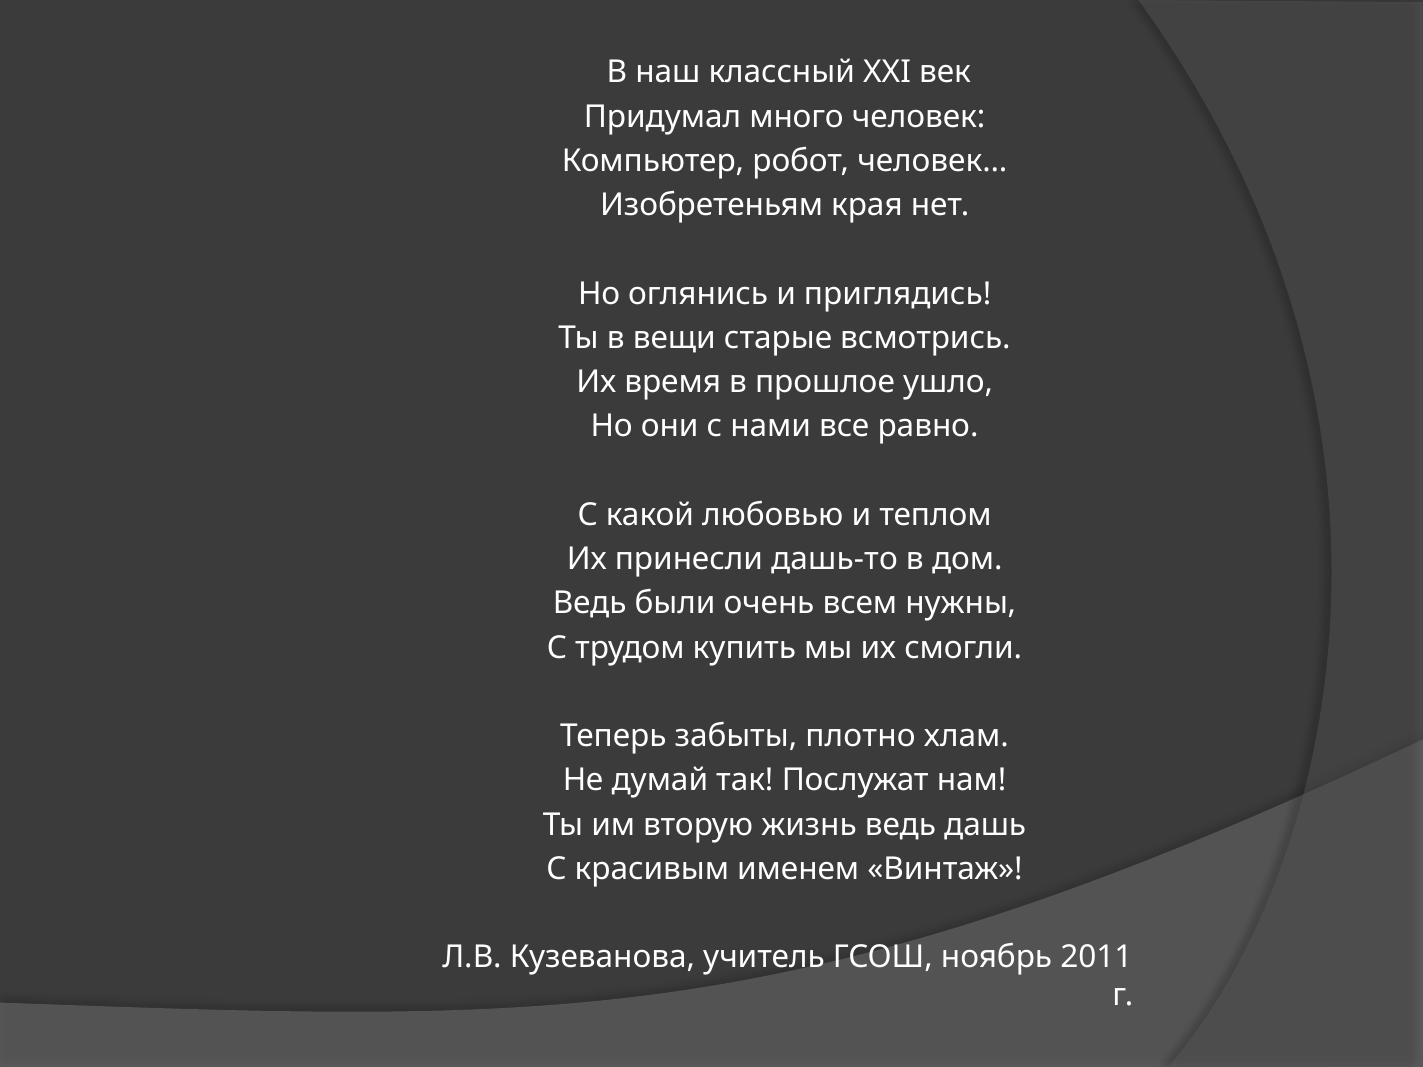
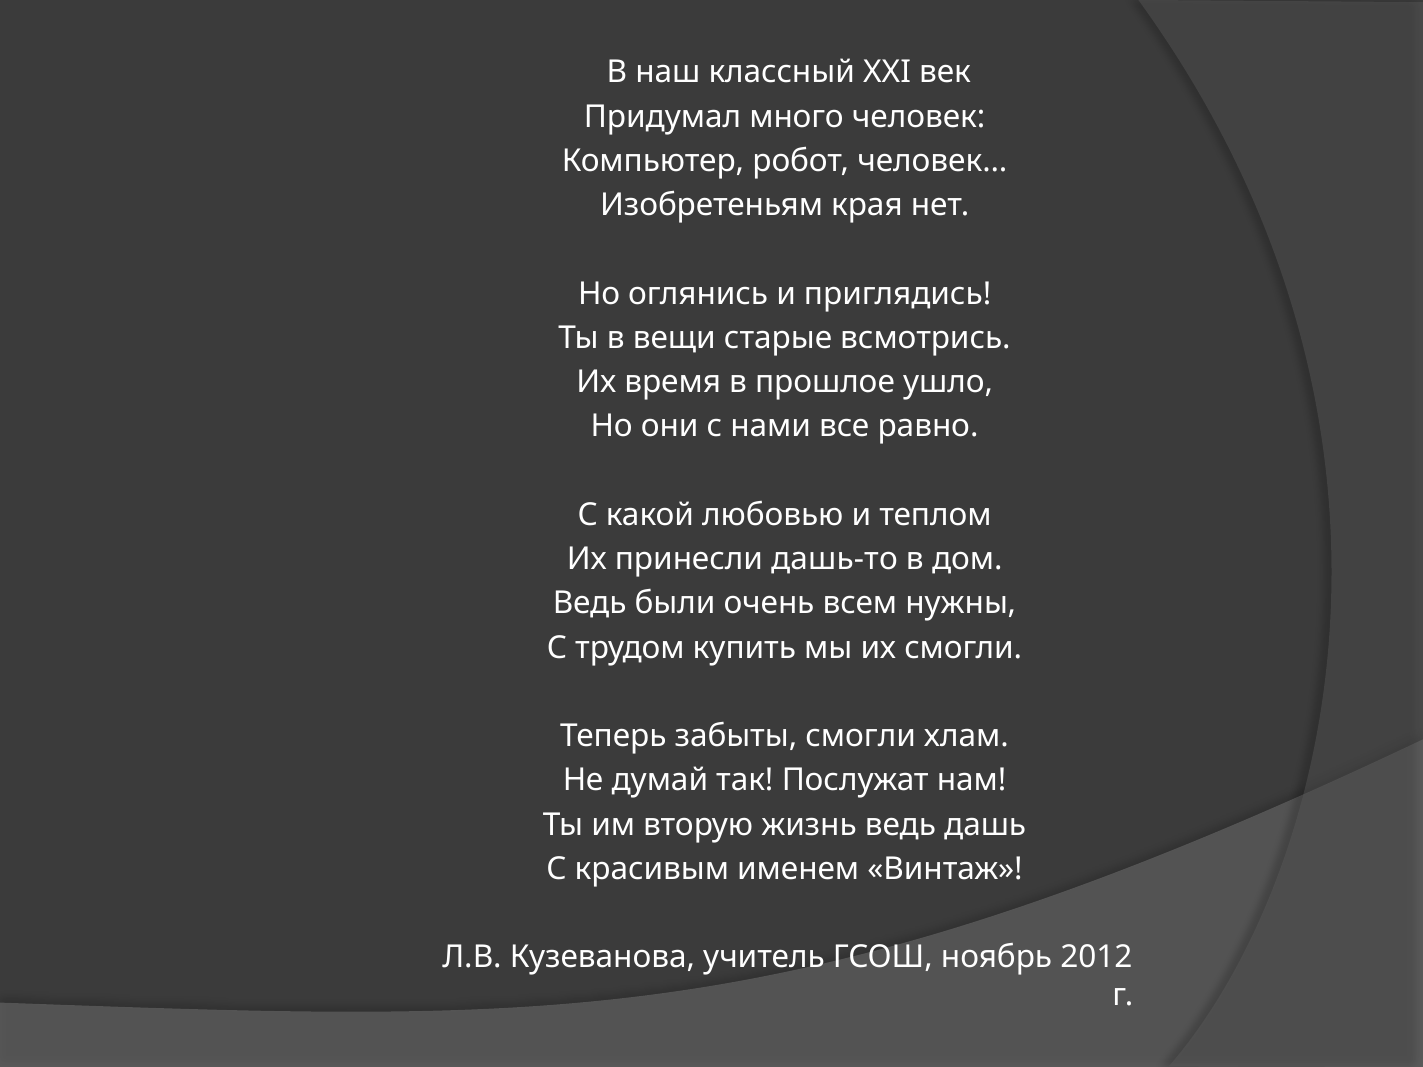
забыты плотно: плотно -> смогли (861, 736)
2011: 2011 -> 2012 (1096, 958)
